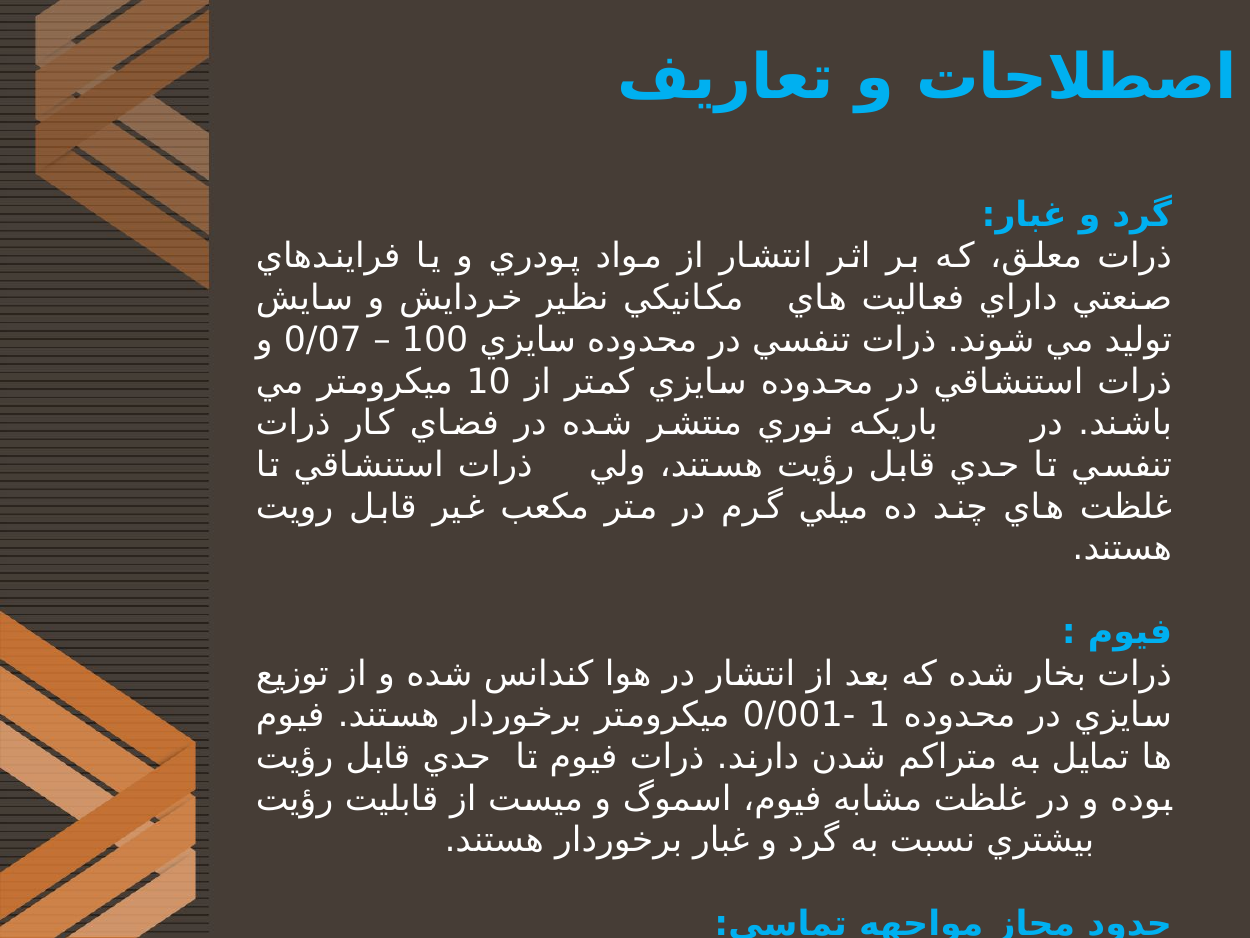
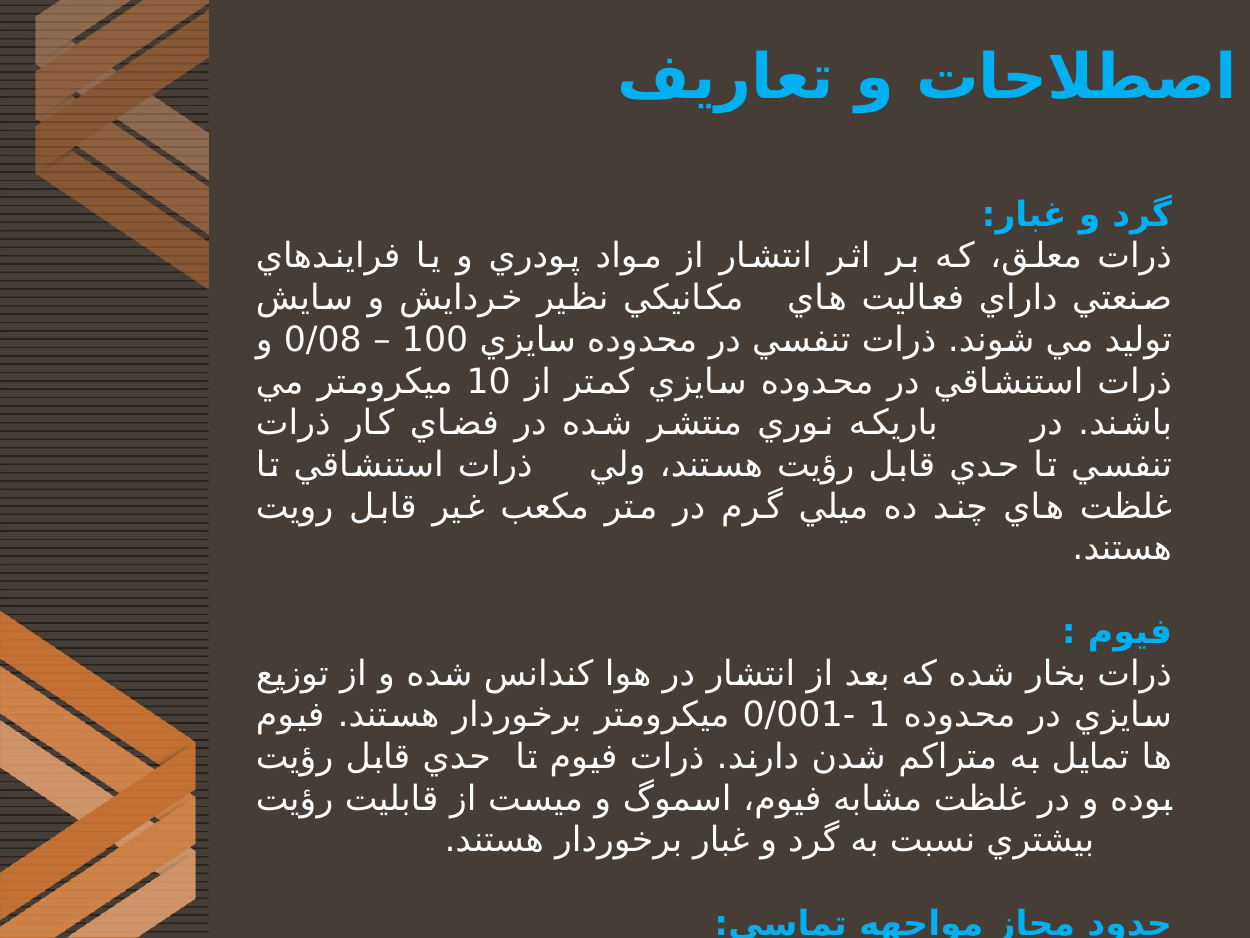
0/07: 0/07 -> 0/08 (323, 340)
